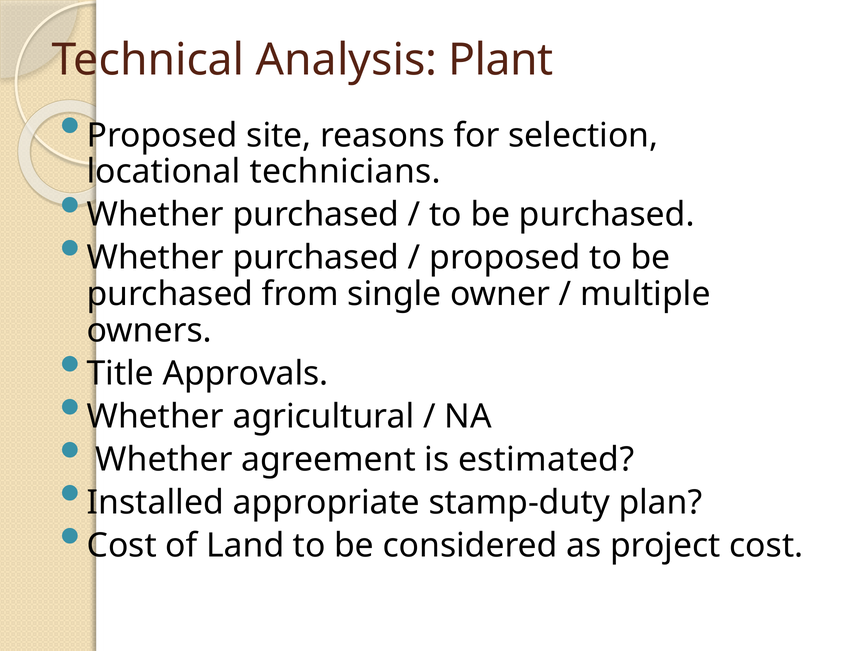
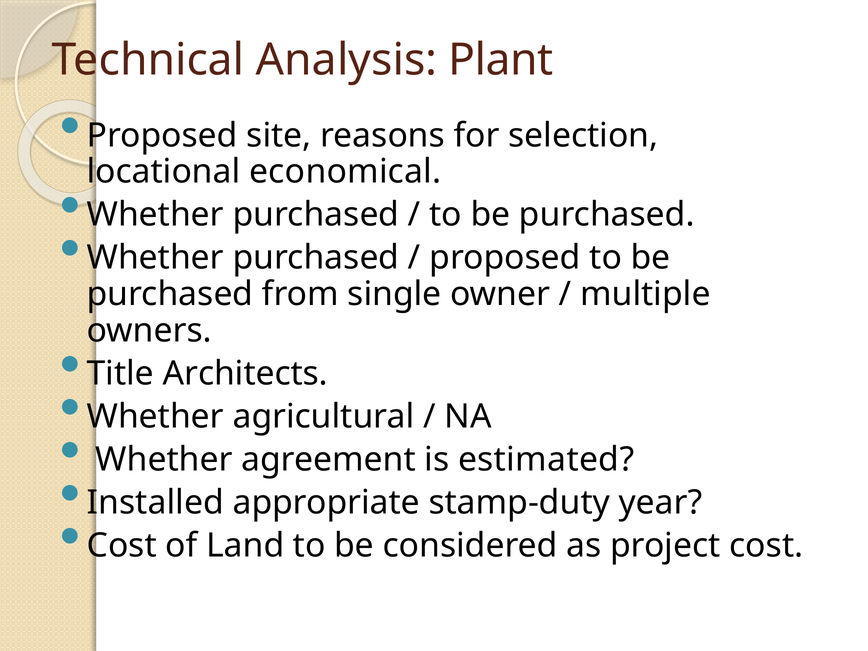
technicians: technicians -> economical (345, 172)
Approvals: Approvals -> Architects (245, 374)
plan: plan -> year (660, 503)
